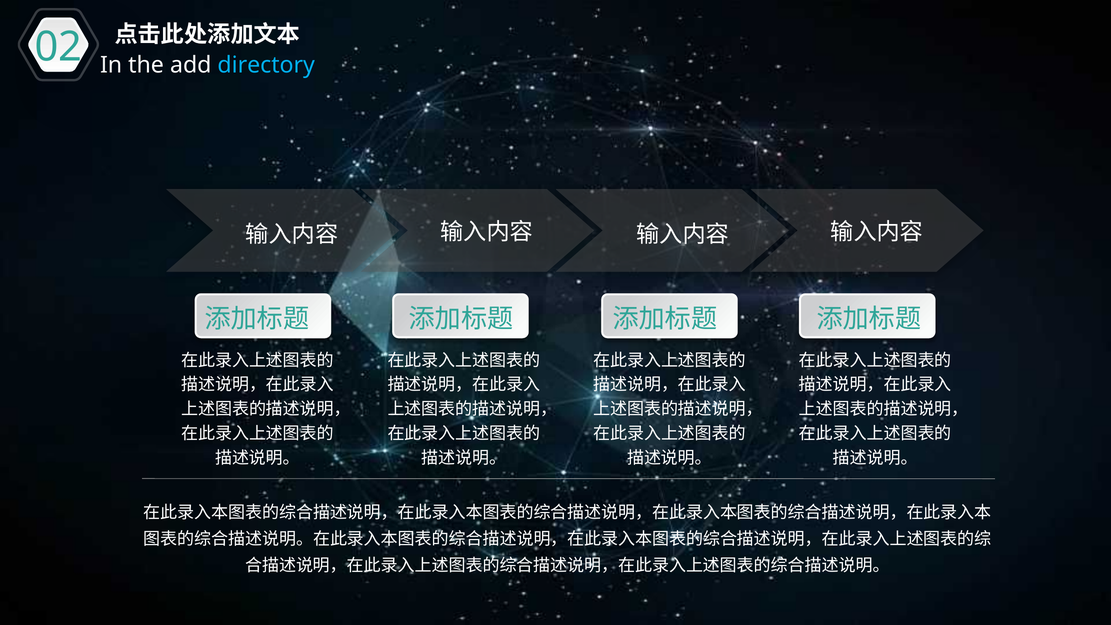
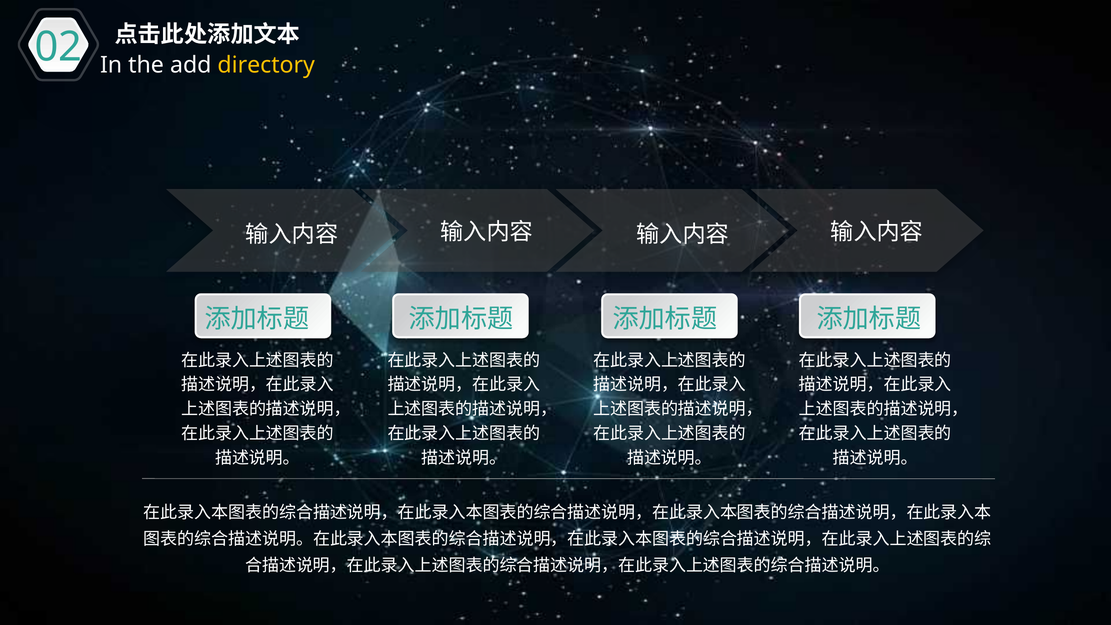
directory colour: light blue -> yellow (266, 65)
